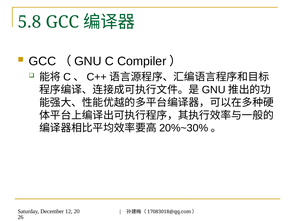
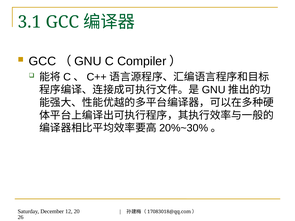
5.8: 5.8 -> 3.1 (29, 22)
